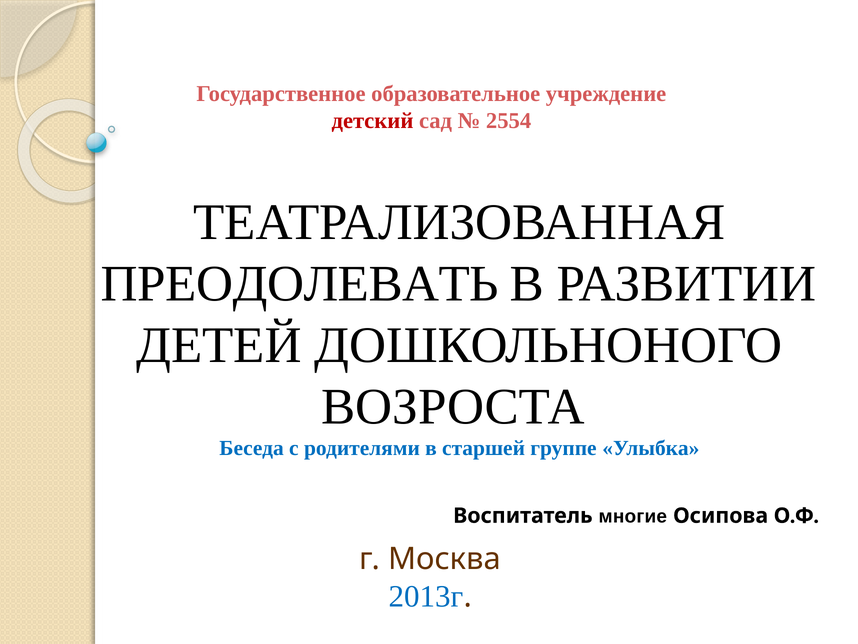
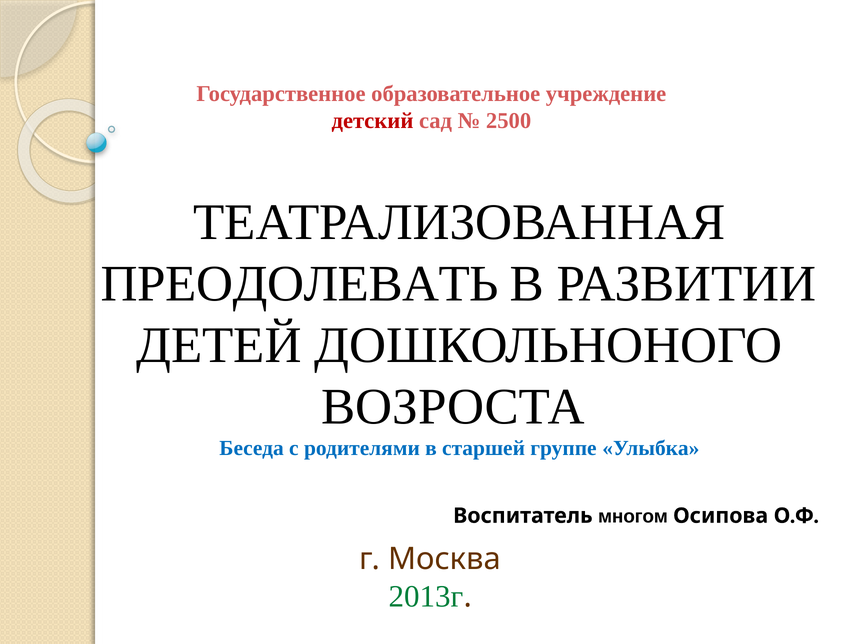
2554: 2554 -> 2500 (509, 121)
многие: многие -> многом (633, 516)
2013г colour: blue -> green (426, 596)
